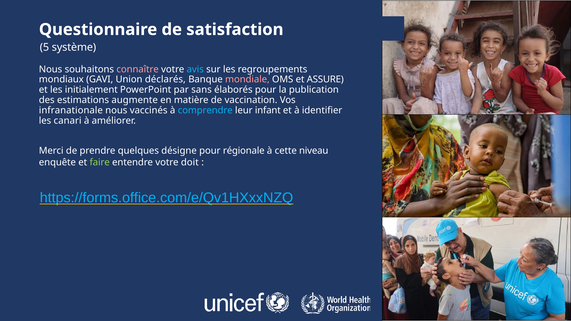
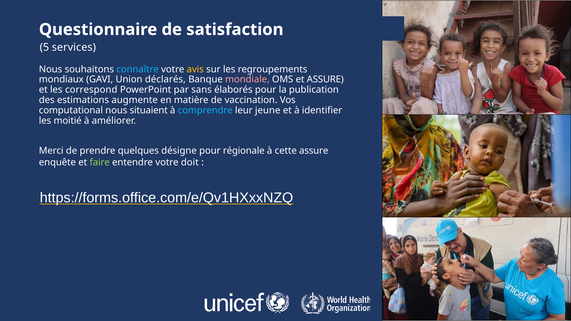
système: système -> services (74, 47)
connaître colour: pink -> light blue (138, 69)
avis colour: light blue -> yellow (195, 69)
initialement: initialement -> correspond (91, 90)
infranationale: infranationale -> computational (71, 110)
vaccinés: vaccinés -> situaient (149, 110)
infant: infant -> jeune (268, 110)
canari: canari -> moitié (68, 121)
cette niveau: niveau -> assure (314, 151)
https://forms.office.com/e/Qv1HXxxNZQ colour: light blue -> white (166, 198)
